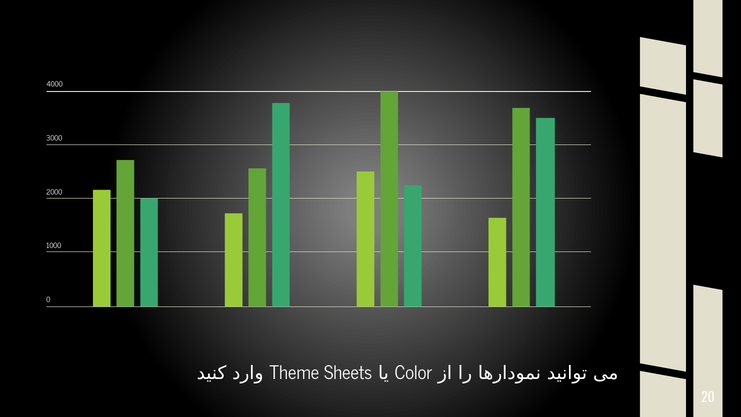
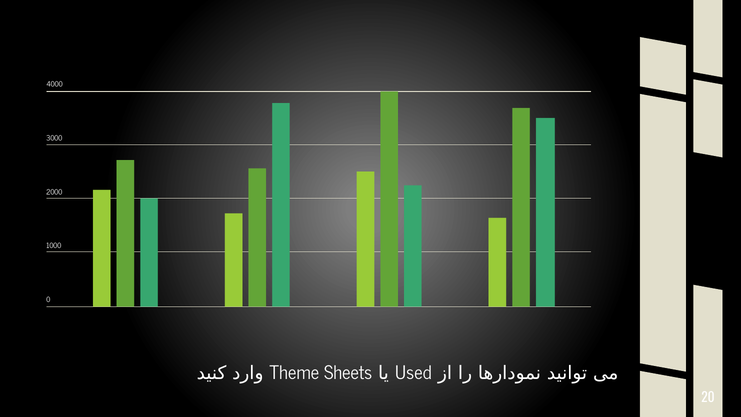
Color: Color -> Used (413, 373)
